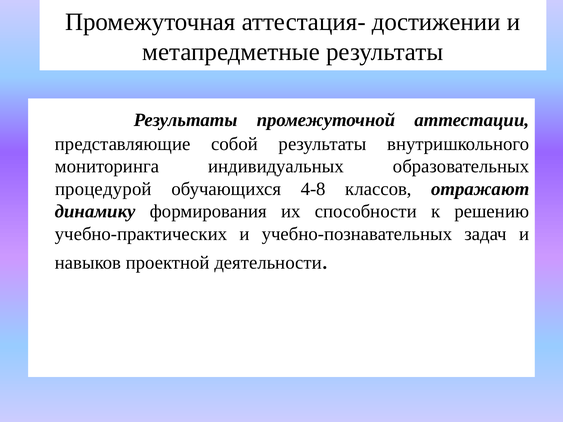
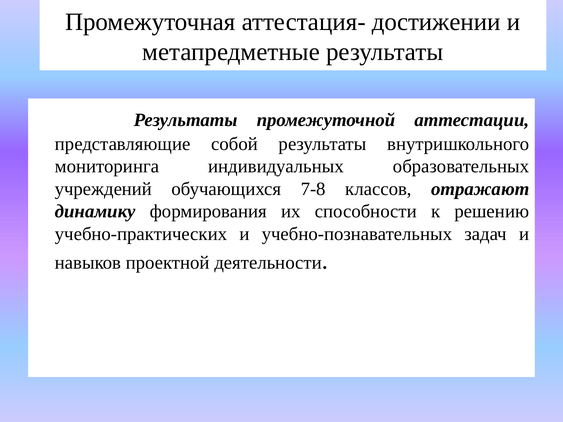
процедурой: процедурой -> учреждений (103, 189)
4-8: 4-8 -> 7-8 (313, 189)
